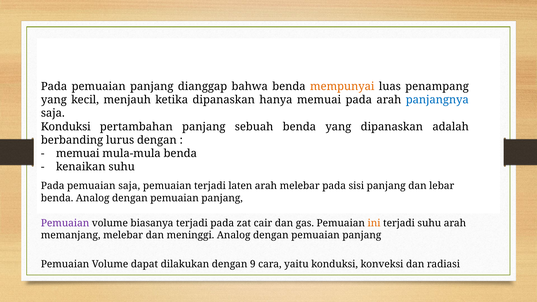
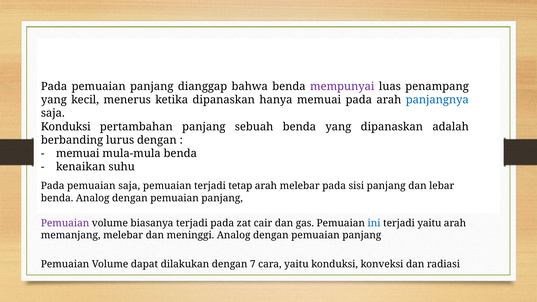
mempunyai colour: orange -> purple (342, 86)
menjauh: menjauh -> menerus (127, 100)
laten: laten -> tetap (240, 186)
ini colour: orange -> blue (374, 223)
terjadi suhu: suhu -> yaitu (429, 223)
9: 9 -> 7 (253, 264)
